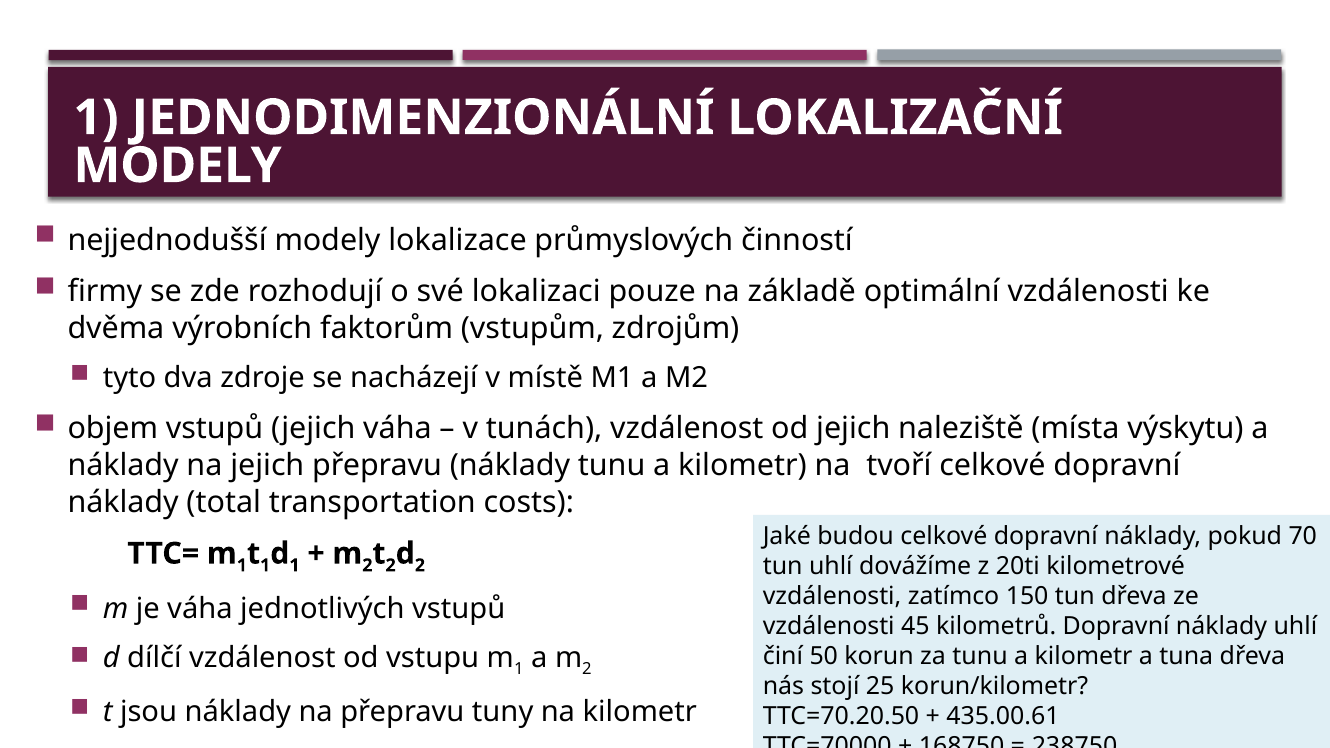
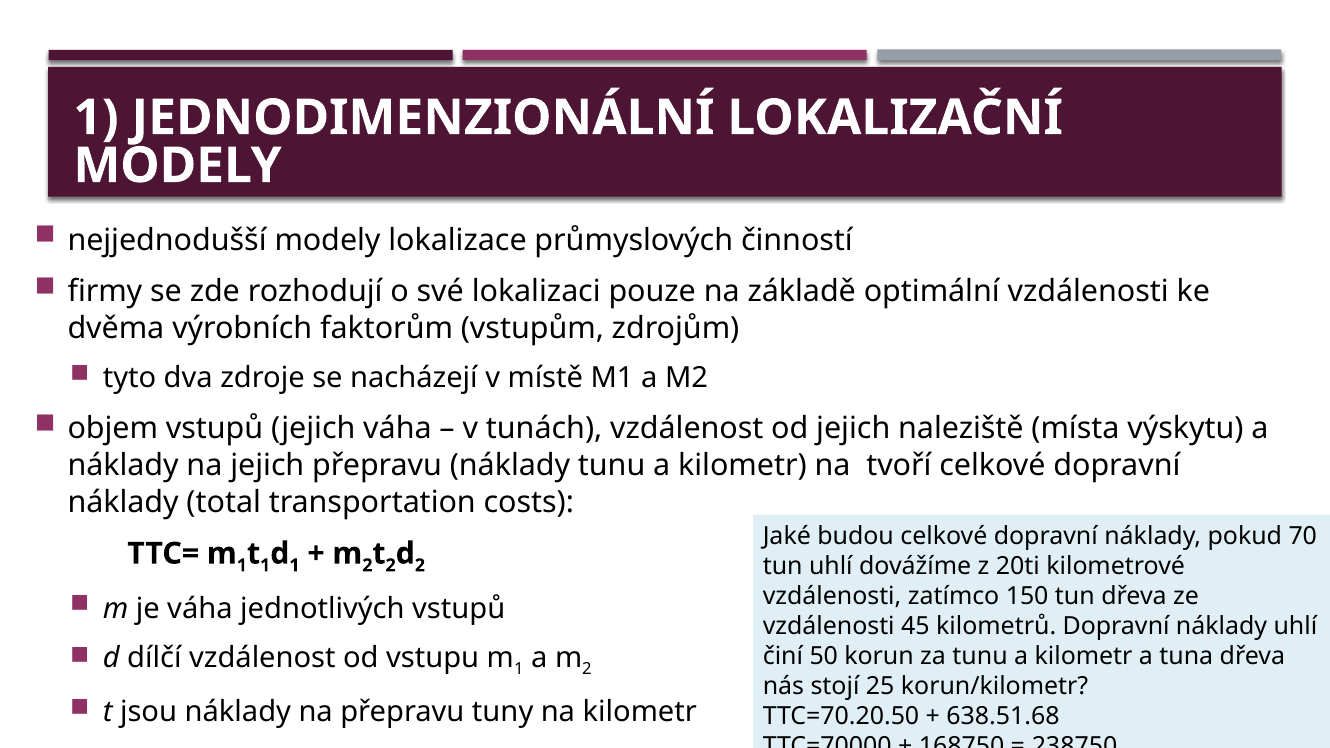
435.00.61: 435.00.61 -> 638.51.68 (1003, 716)
